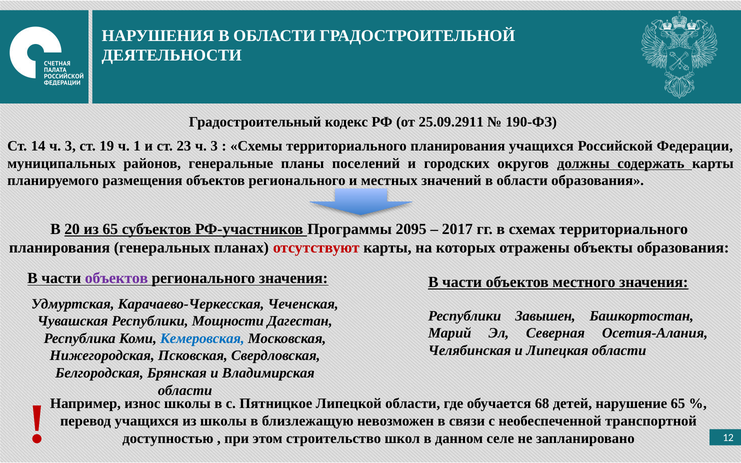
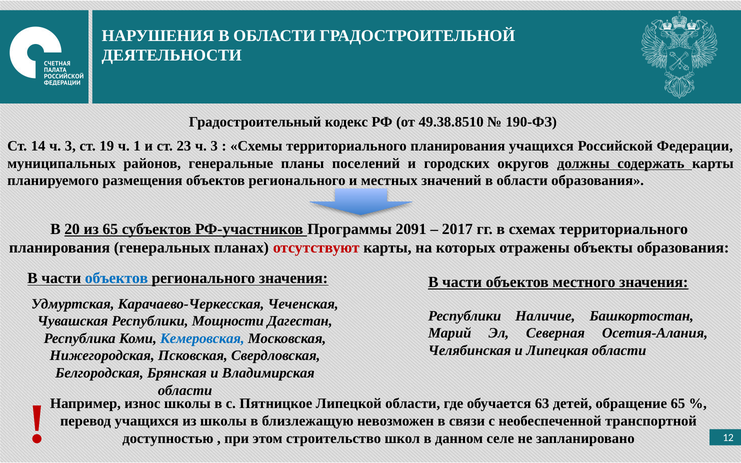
25.09.2911: 25.09.2911 -> 49.38.8510 (451, 122)
2095: 2095 -> 2091 (411, 229)
объектов colour: purple -> blue (116, 278)
Завышен: Завышен -> Наличие (545, 316)
68: 68 -> 63 (542, 404)
нарушение: нарушение -> обращение (631, 404)
